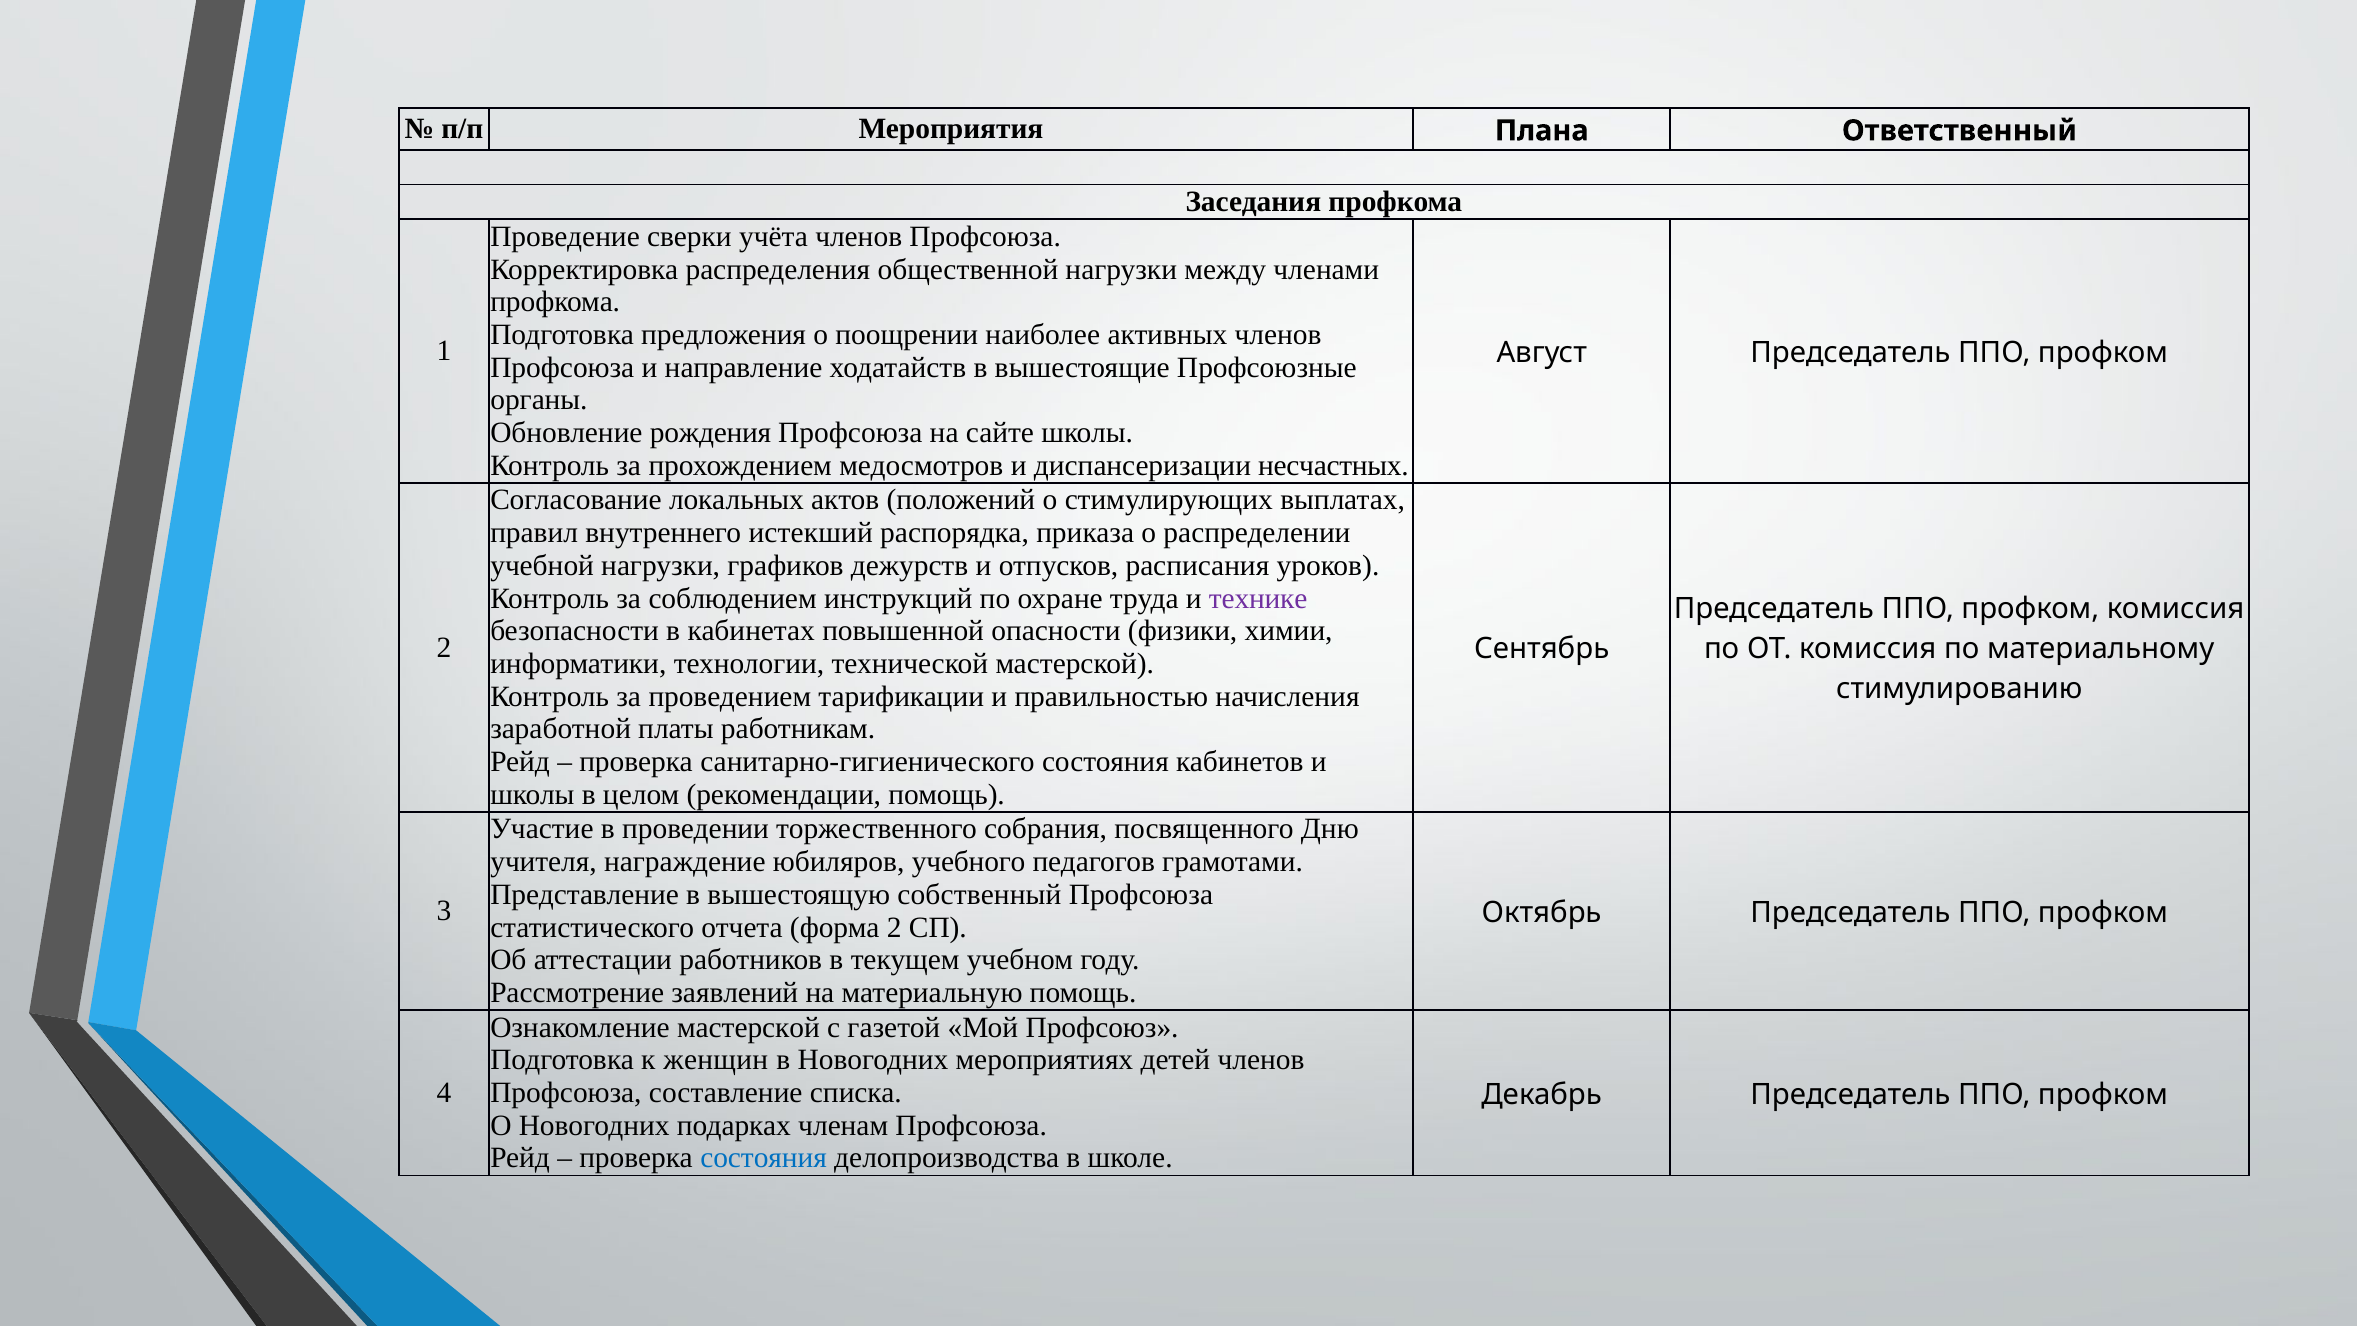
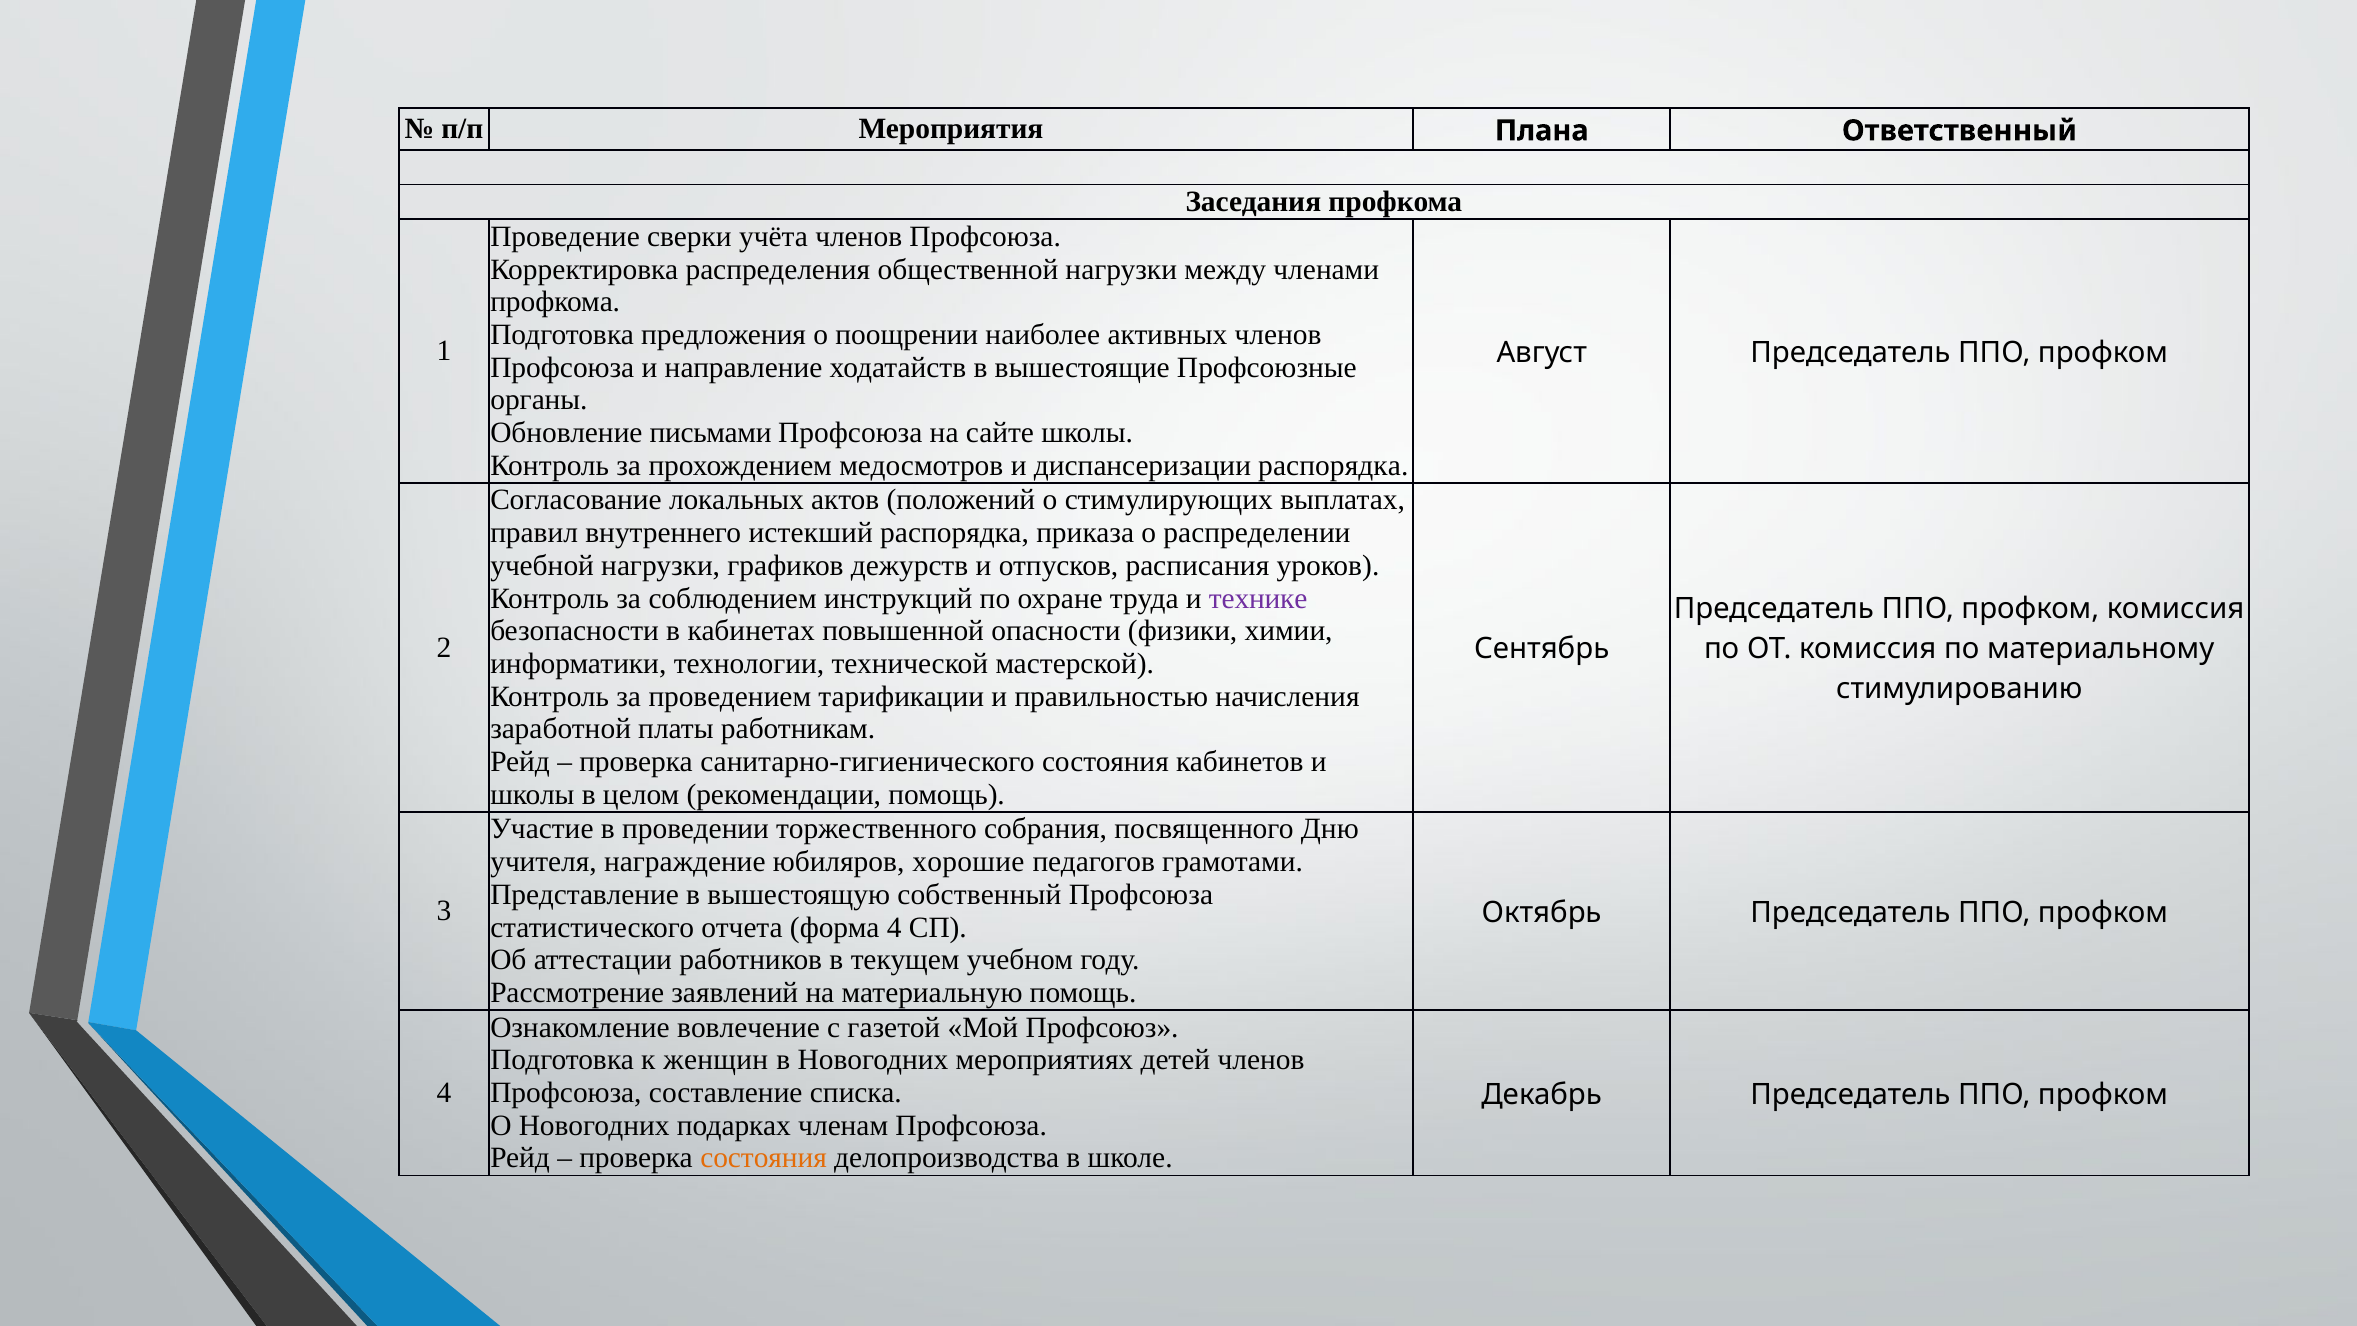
рождения: рождения -> письмами (711, 433)
диспансеризации несчастных: несчастных -> распорядка (1333, 466)
учебного: учебного -> хорошие (968, 862)
форма 2: 2 -> 4 (894, 927)
Ознакомление мастерской: мастерской -> вовлечение (748, 1027)
состояния colour: blue -> orange (764, 1158)
